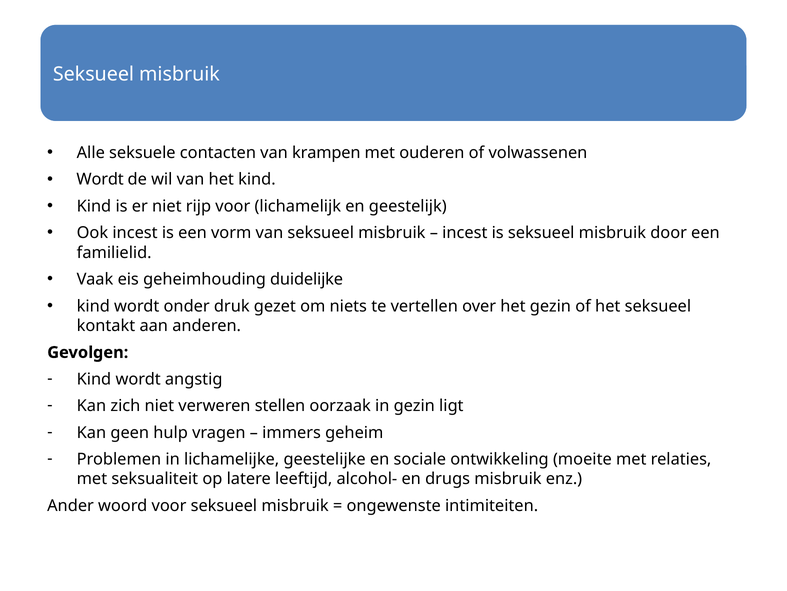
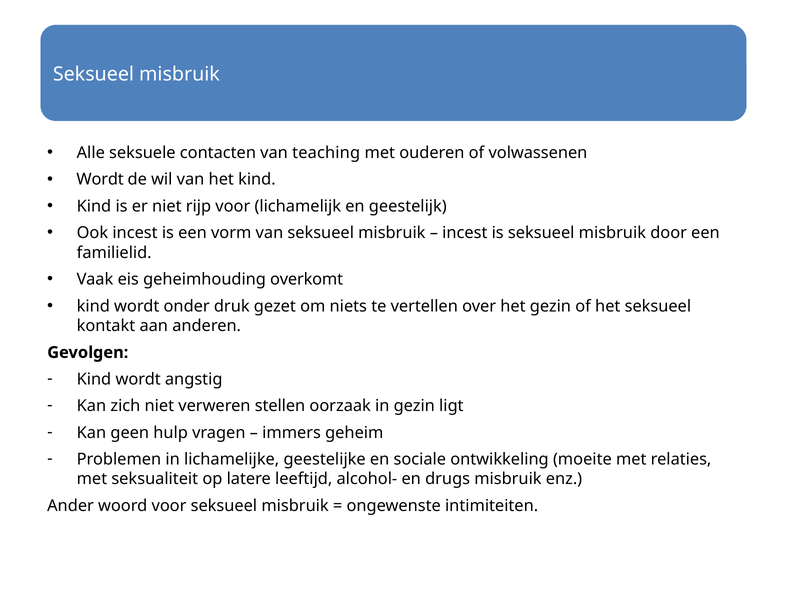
krampen: krampen -> teaching (326, 153)
duidelijke: duidelijke -> overkomt (307, 279)
